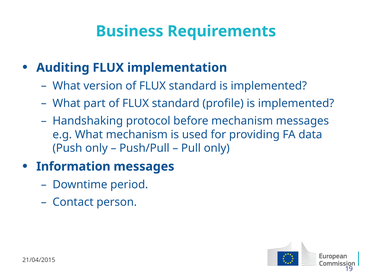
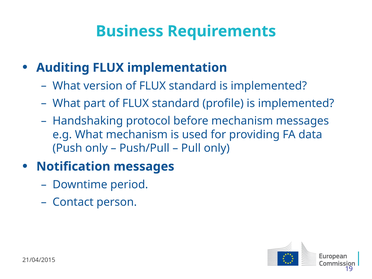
Information: Information -> Notification (73, 166)
